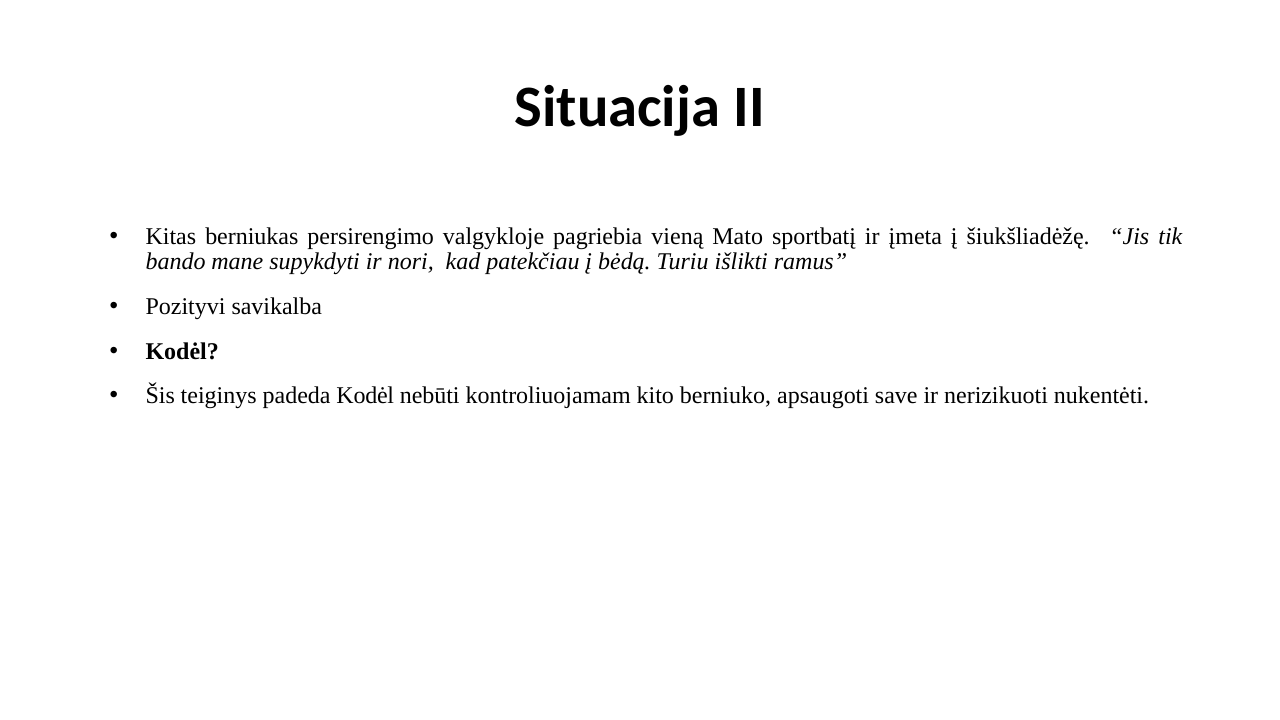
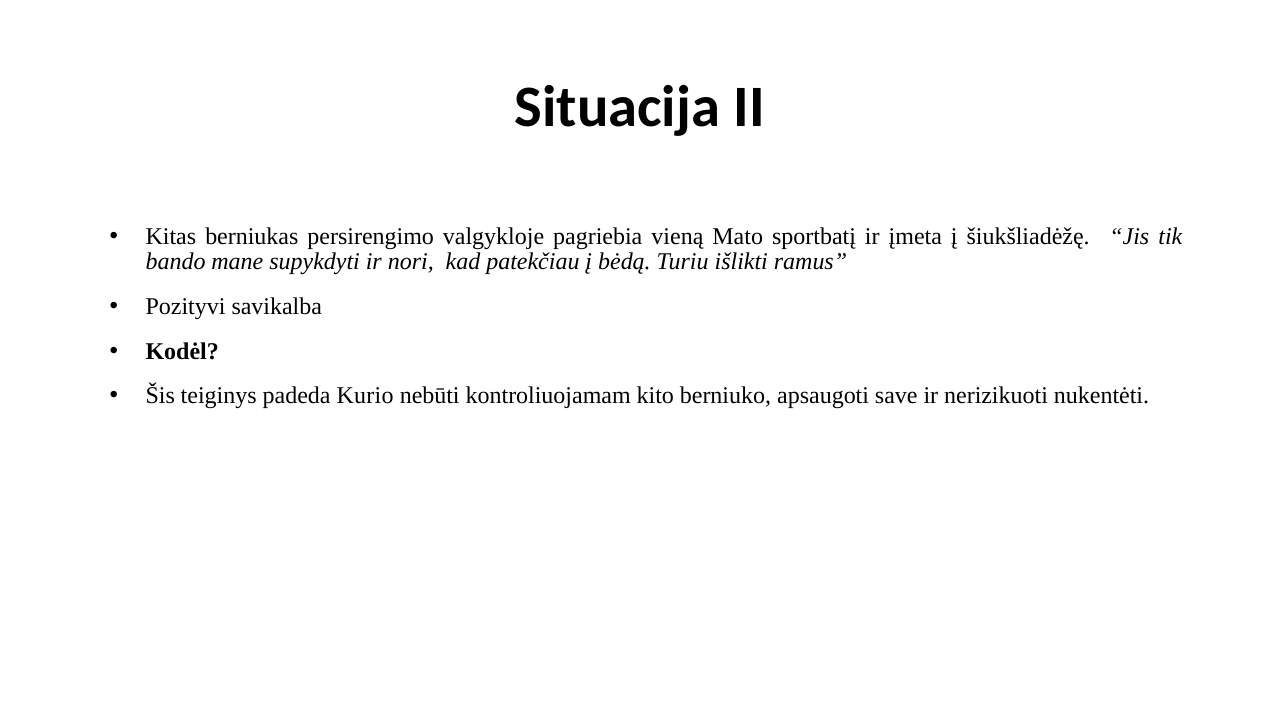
padeda Kodėl: Kodėl -> Kurio (365, 396)
